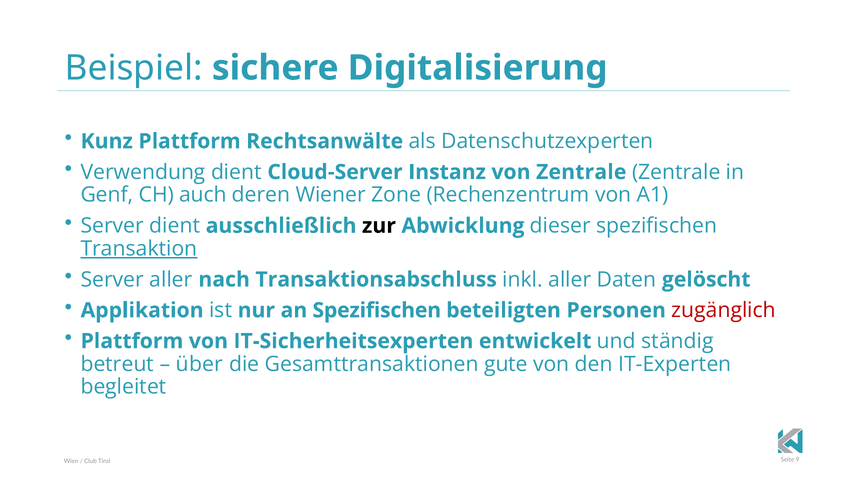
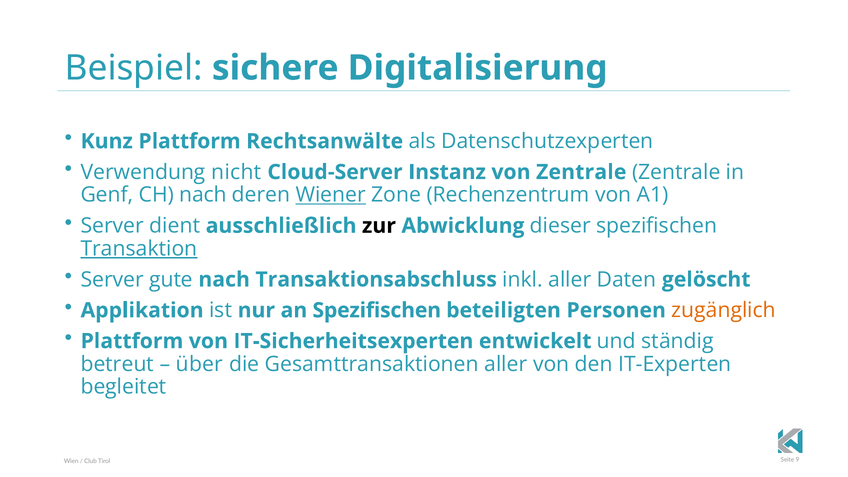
Verwendung dient: dient -> nicht (236, 172)
CH auch: auch -> nach (203, 195)
Wiener underline: none -> present (331, 195)
Server aller: aller -> gute (171, 280)
zugänglich colour: red -> orange (724, 310)
Gesamttransaktionen gute: gute -> aller (506, 364)
